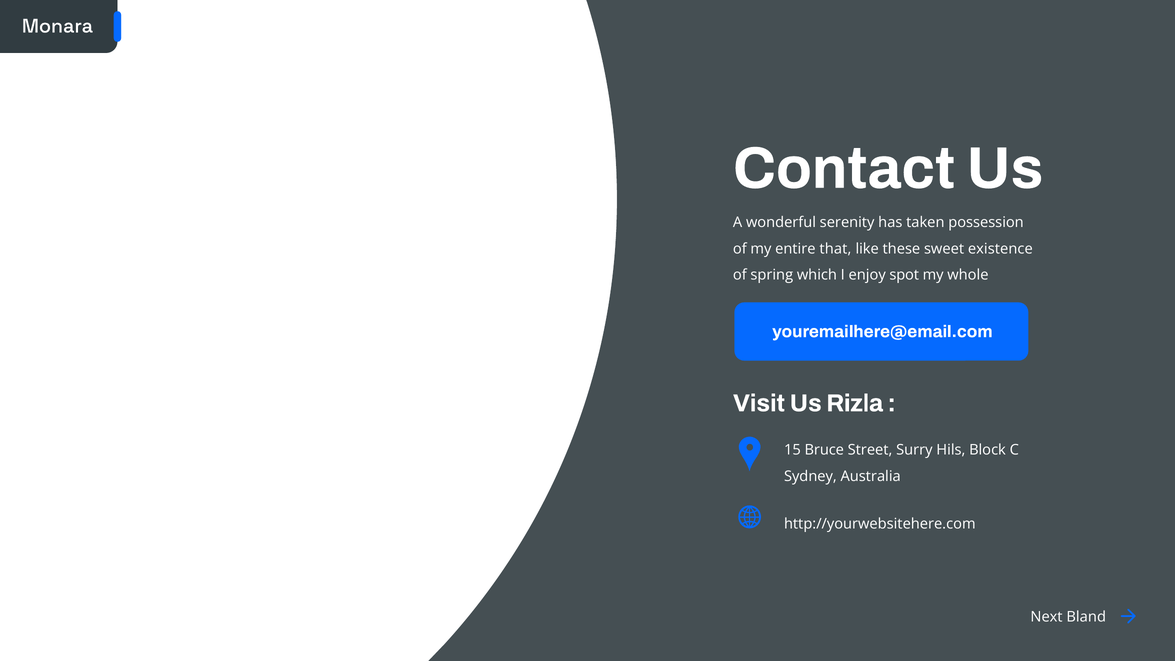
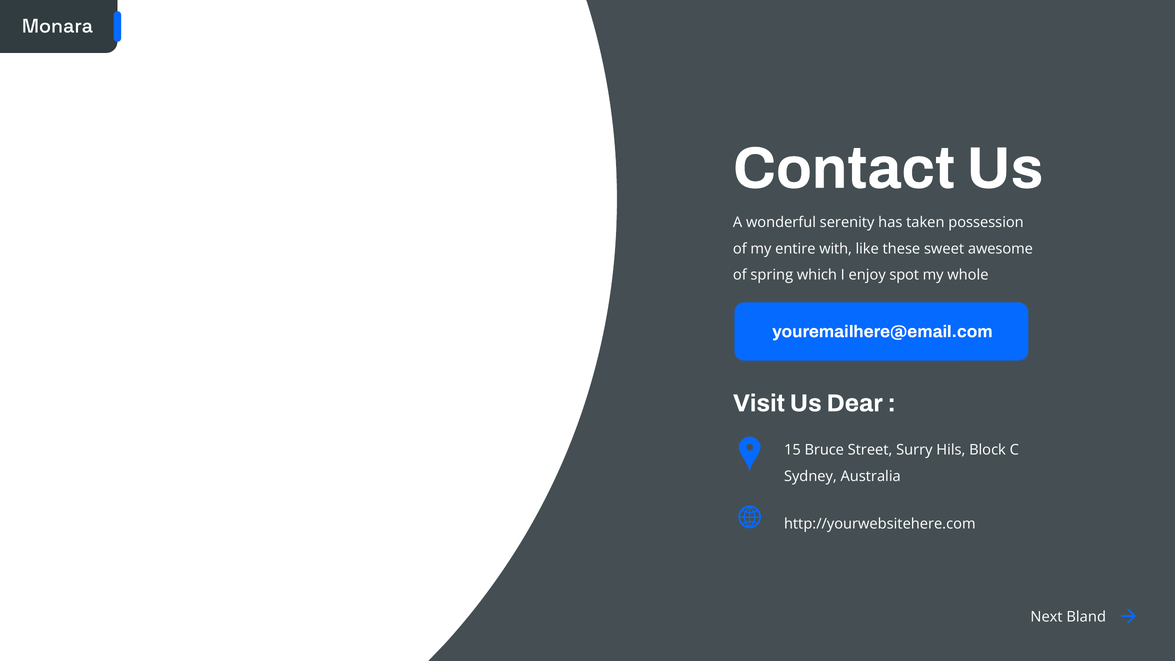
that: that -> with (836, 249)
existence: existence -> awesome (1000, 249)
Rizla: Rizla -> Dear (855, 403)
